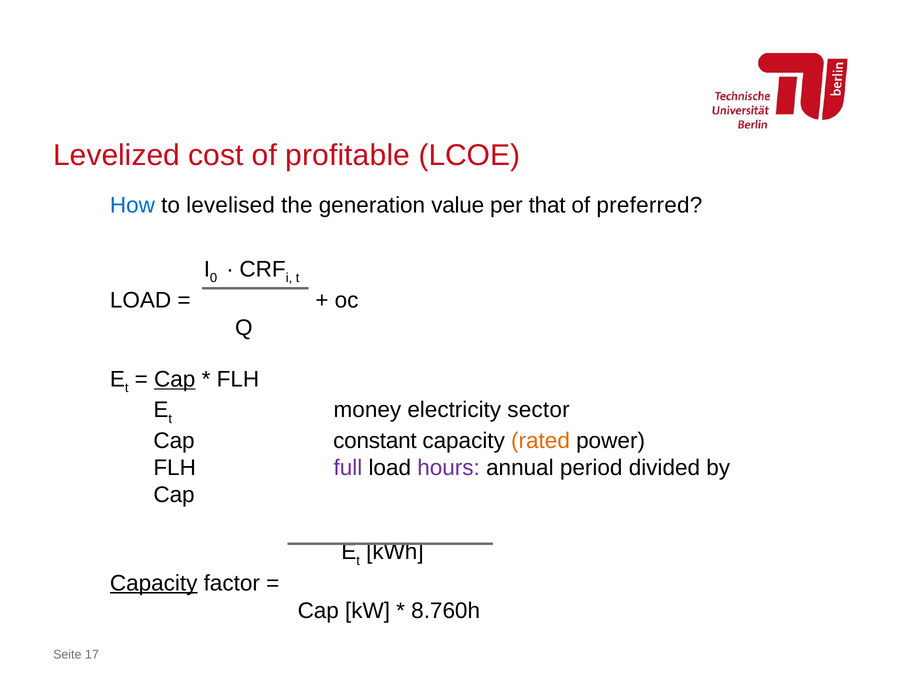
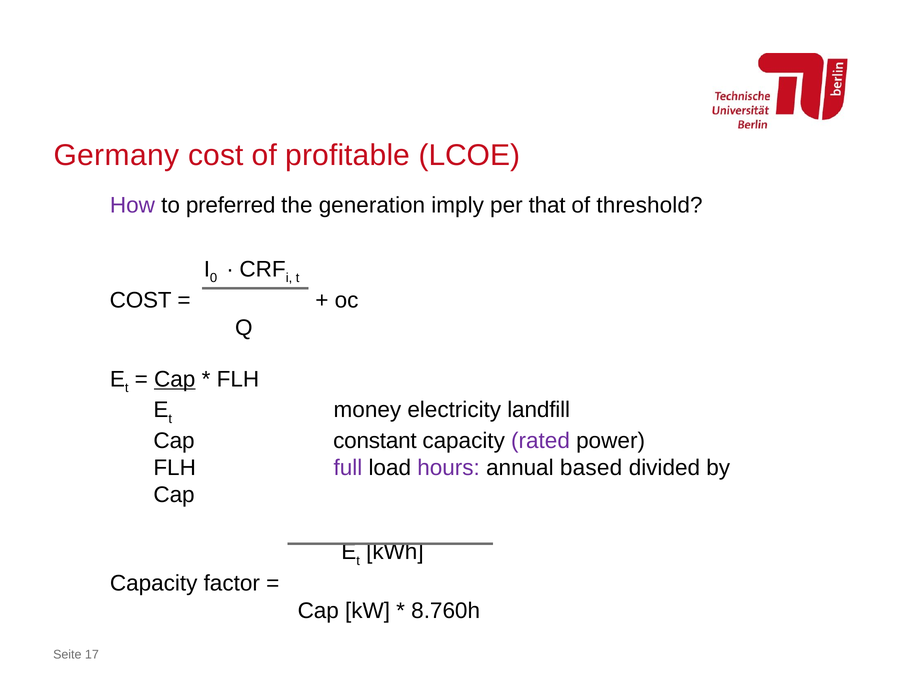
Levelized: Levelized -> Germany (116, 155)
How colour: blue -> purple (132, 205)
levelised: levelised -> preferred (231, 205)
value: value -> imply (458, 205)
preferred: preferred -> threshold (649, 205)
LOAD: LOAD -> COST (141, 300)
sector: sector -> landfill (539, 410)
rated colour: orange -> purple (540, 441)
period: period -> based (591, 468)
Capacity underline: present -> none (154, 583)
